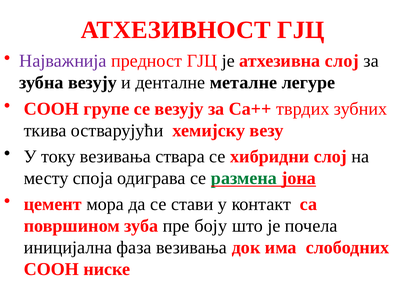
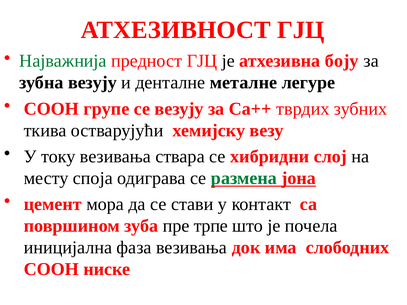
Најважнија colour: purple -> green (63, 61)
атхезивна слој: слој -> боју (342, 61)
боју: боју -> трпе (211, 226)
